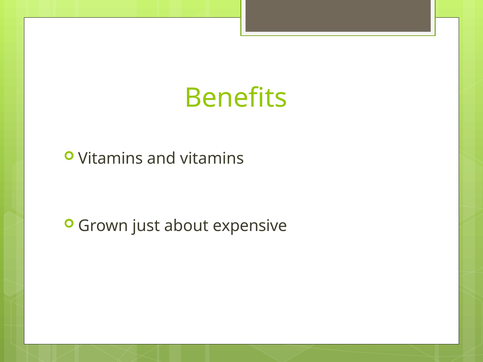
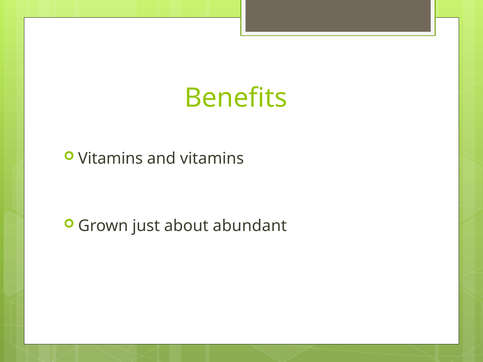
expensive: expensive -> abundant (250, 226)
